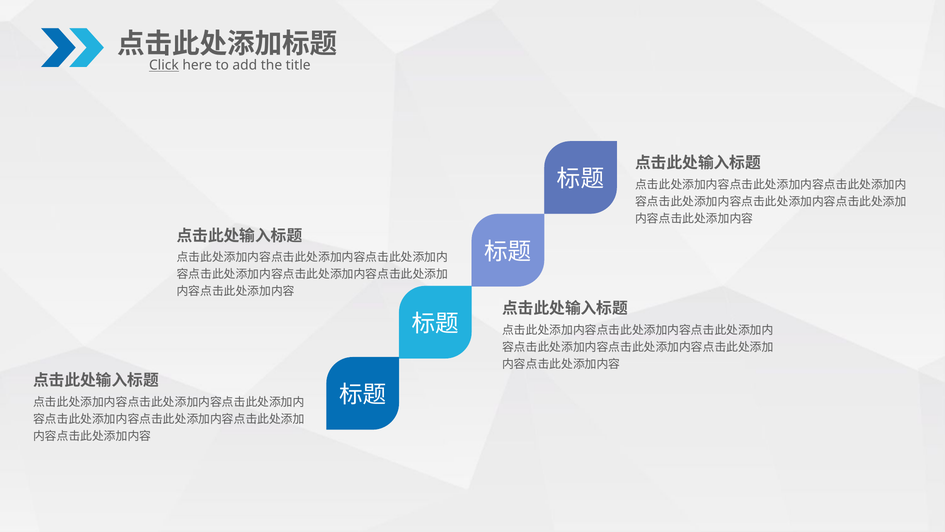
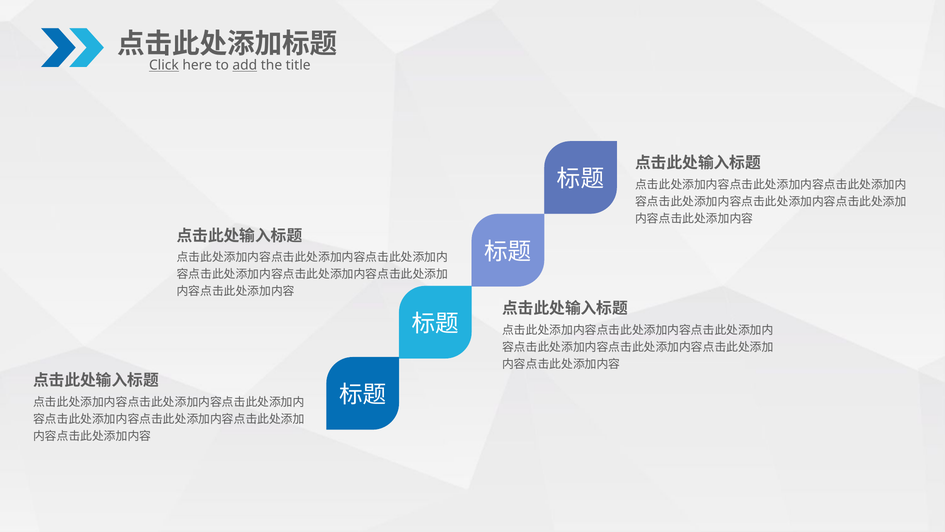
add underline: none -> present (245, 65)
